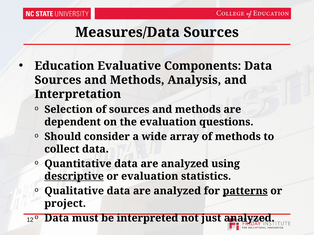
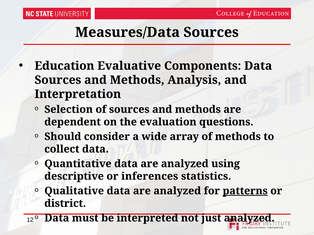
descriptive underline: present -> none (74, 177)
or evaluation: evaluation -> inferences (150, 177)
project: project -> district (65, 204)
